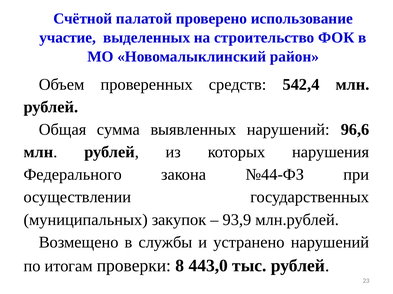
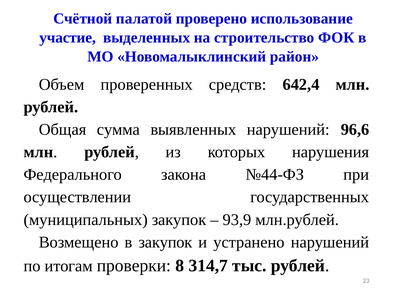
542,4: 542,4 -> 642,4 (301, 85)
в службы: службы -> закупок (166, 243)
443,0: 443,0 -> 314,7 (208, 266)
